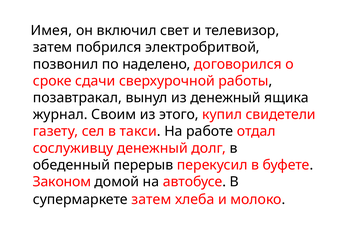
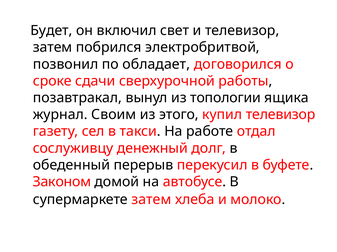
Имея: Имея -> Будет (51, 30)
наделено: наделено -> обладает (156, 64)
из денежный: денежный -> топологии (226, 98)
купил свидетели: свидетели -> телевизор (281, 115)
